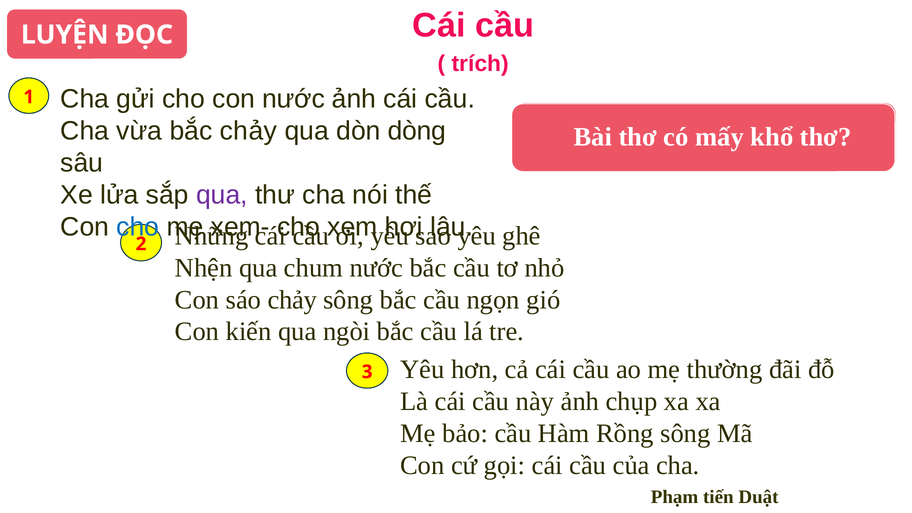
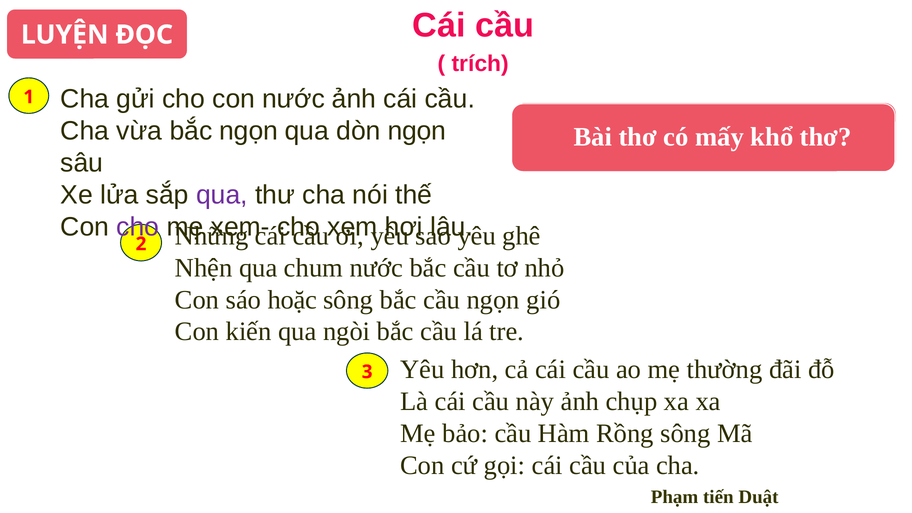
bắc chảy: chảy -> ngọn (249, 131)
dòn dòng: dòng -> ngọn (417, 131)
cho colour: blue -> purple (138, 227)
sáo chảy: chảy -> hoặc (292, 300)
